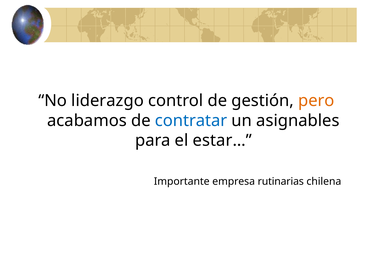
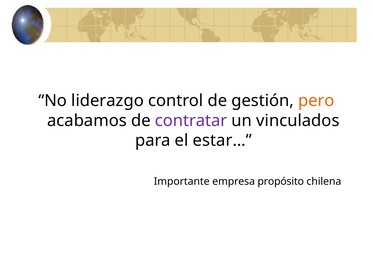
contratar colour: blue -> purple (191, 120)
asignables: asignables -> vinculados (298, 120)
rutinarias: rutinarias -> propósito (281, 181)
